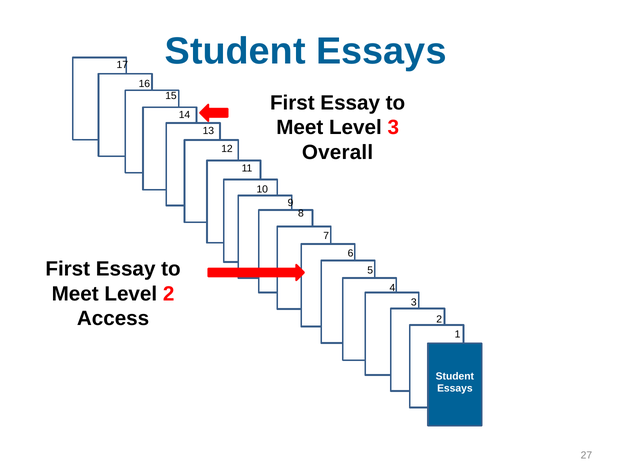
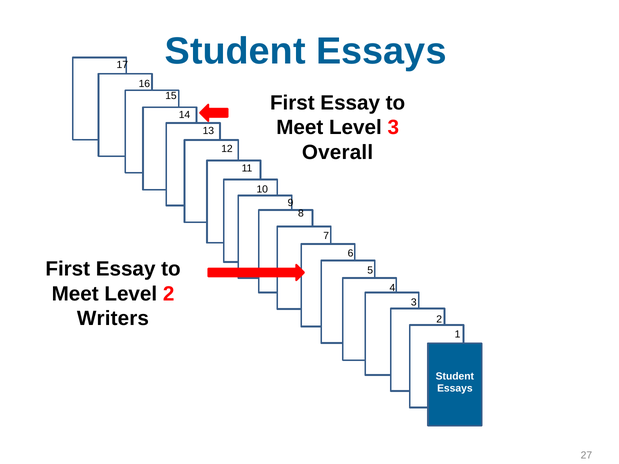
Access: Access -> Writers (113, 319)
